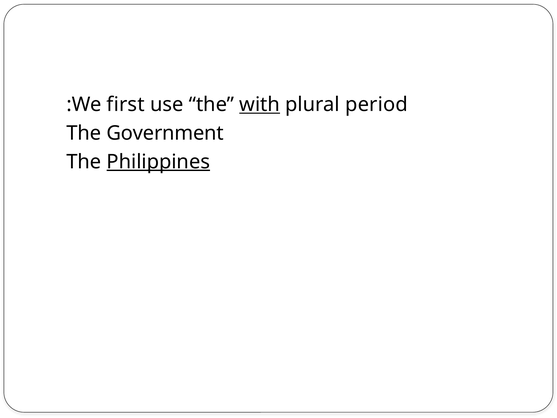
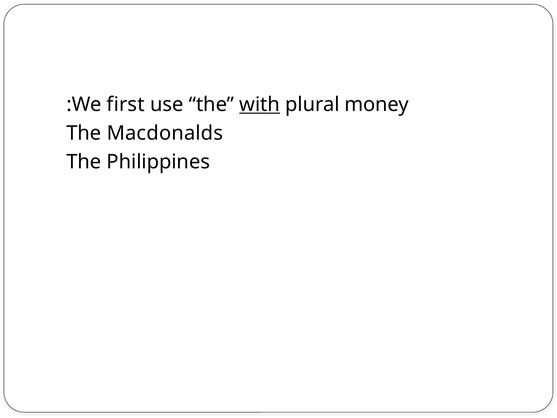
period: period -> money (377, 104)
Government: Government -> Macdonalds (165, 133)
Philippines underline: present -> none (158, 162)
